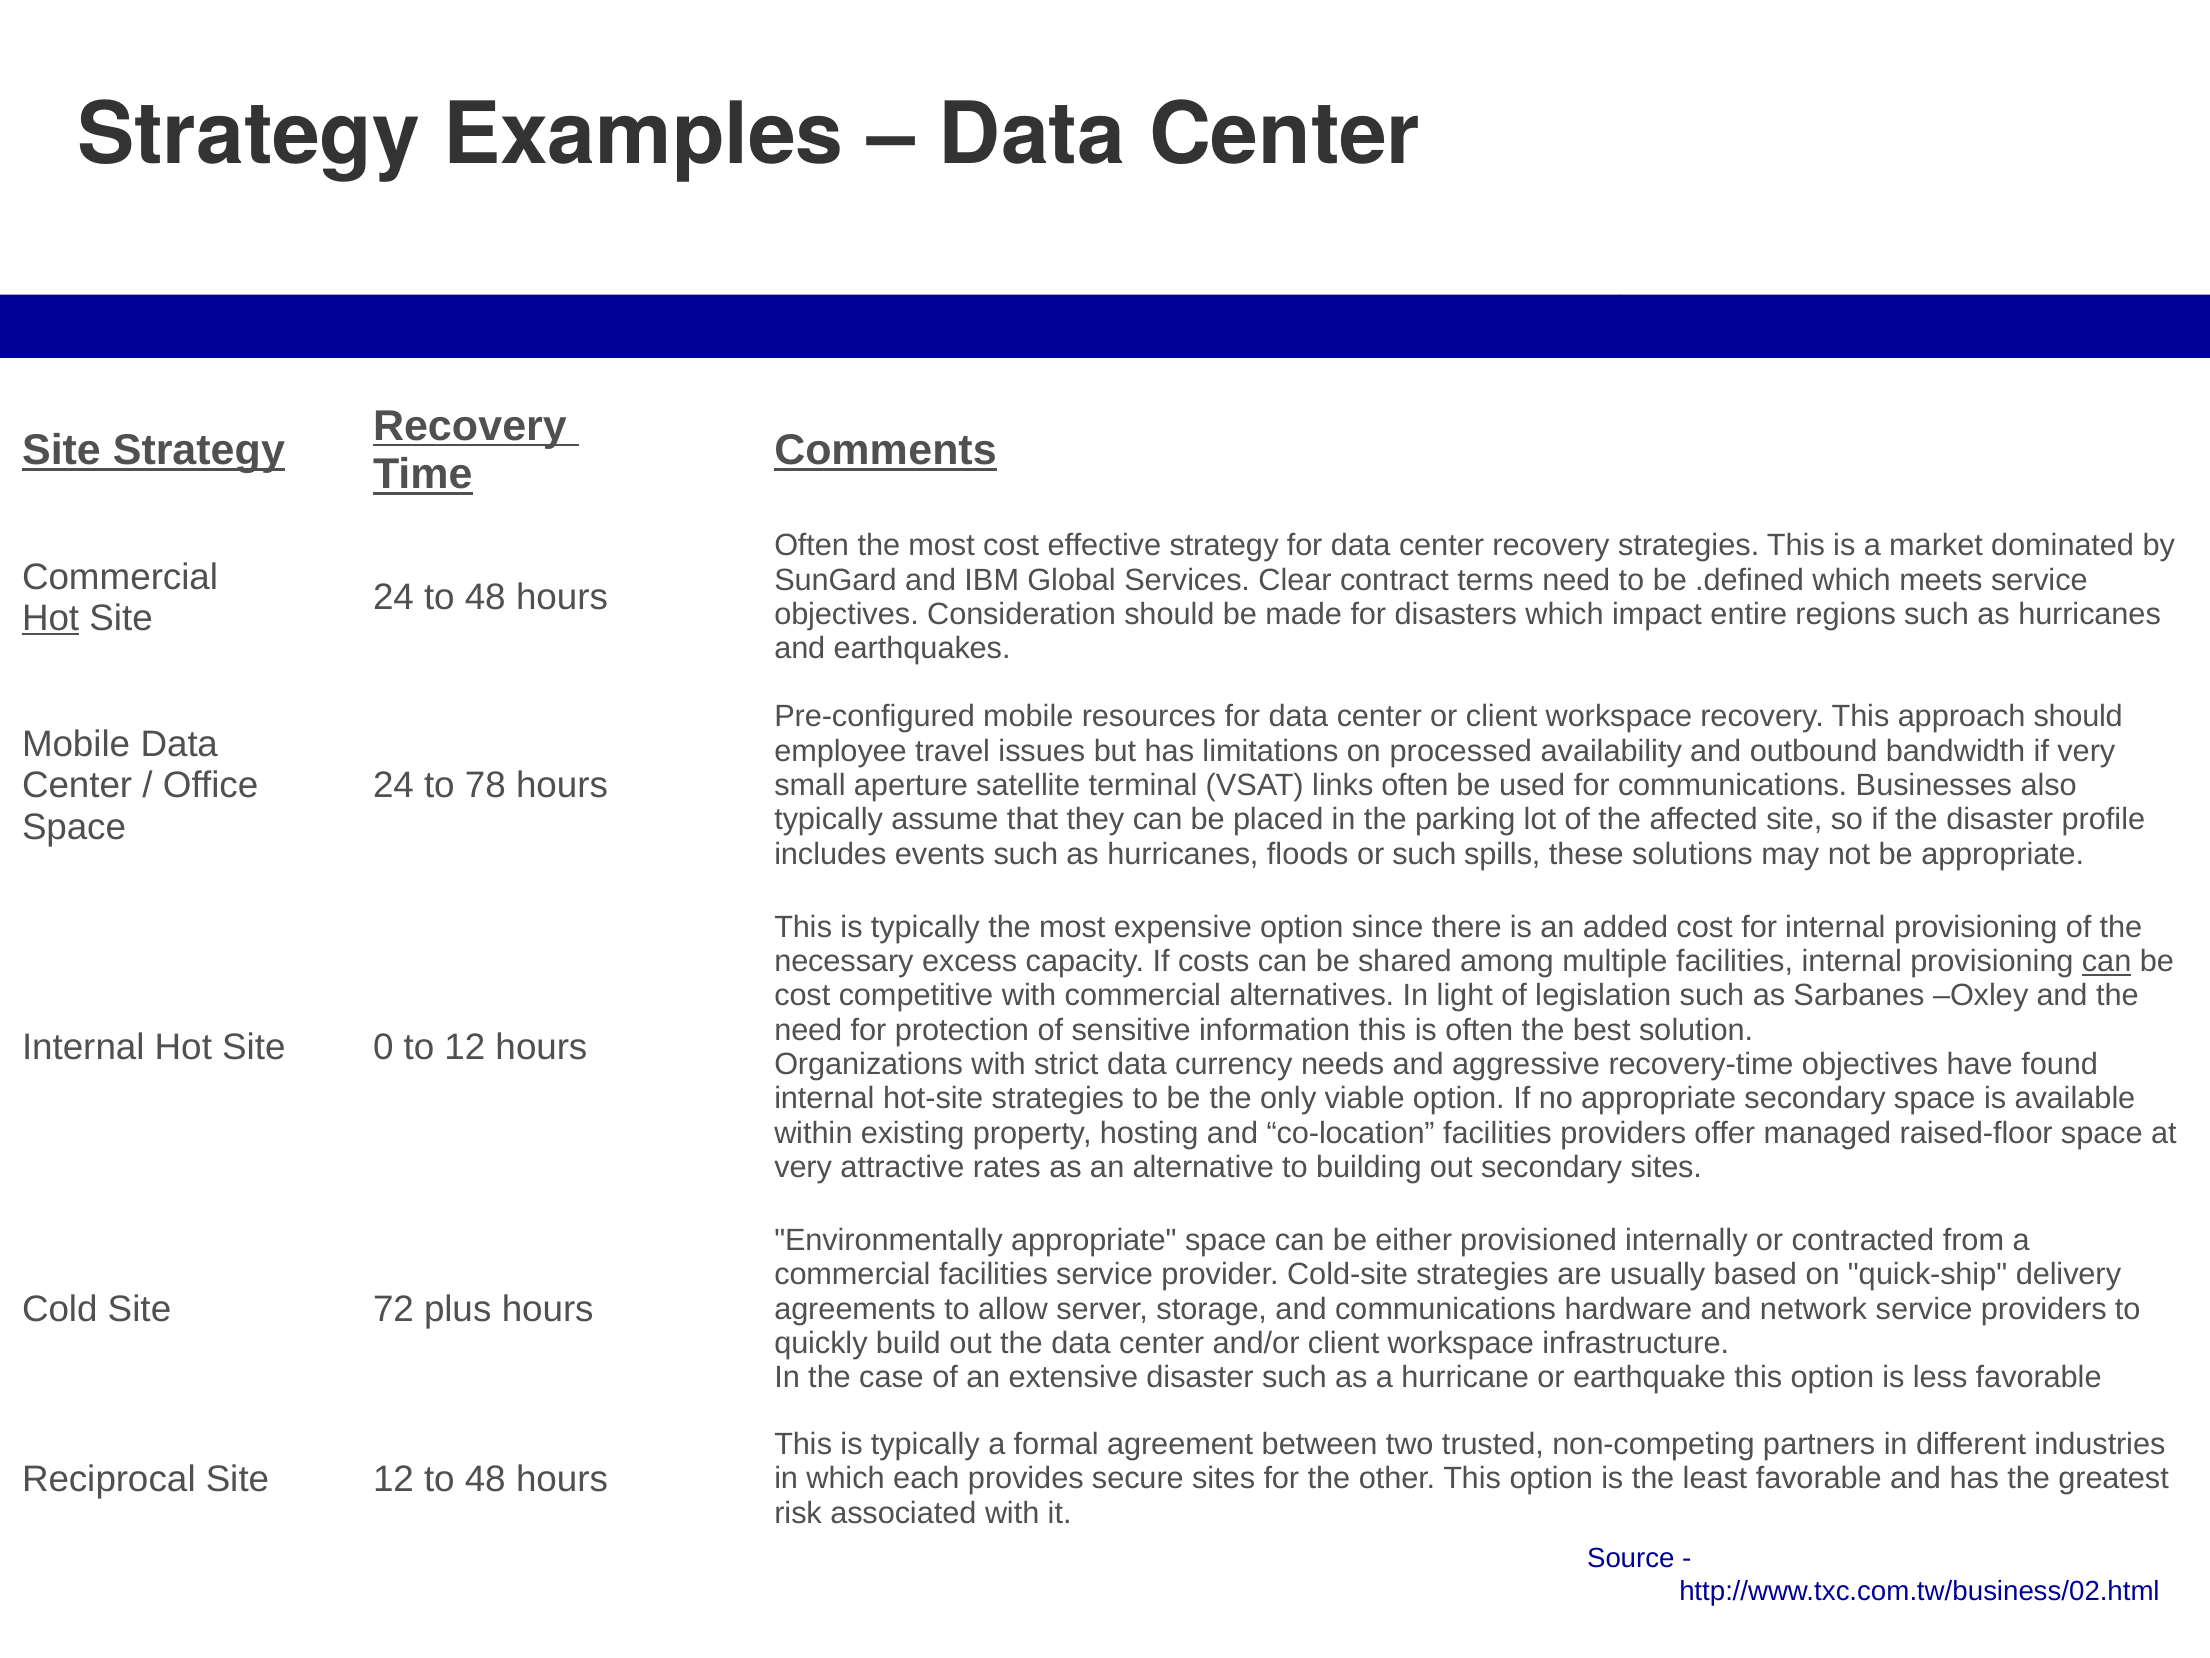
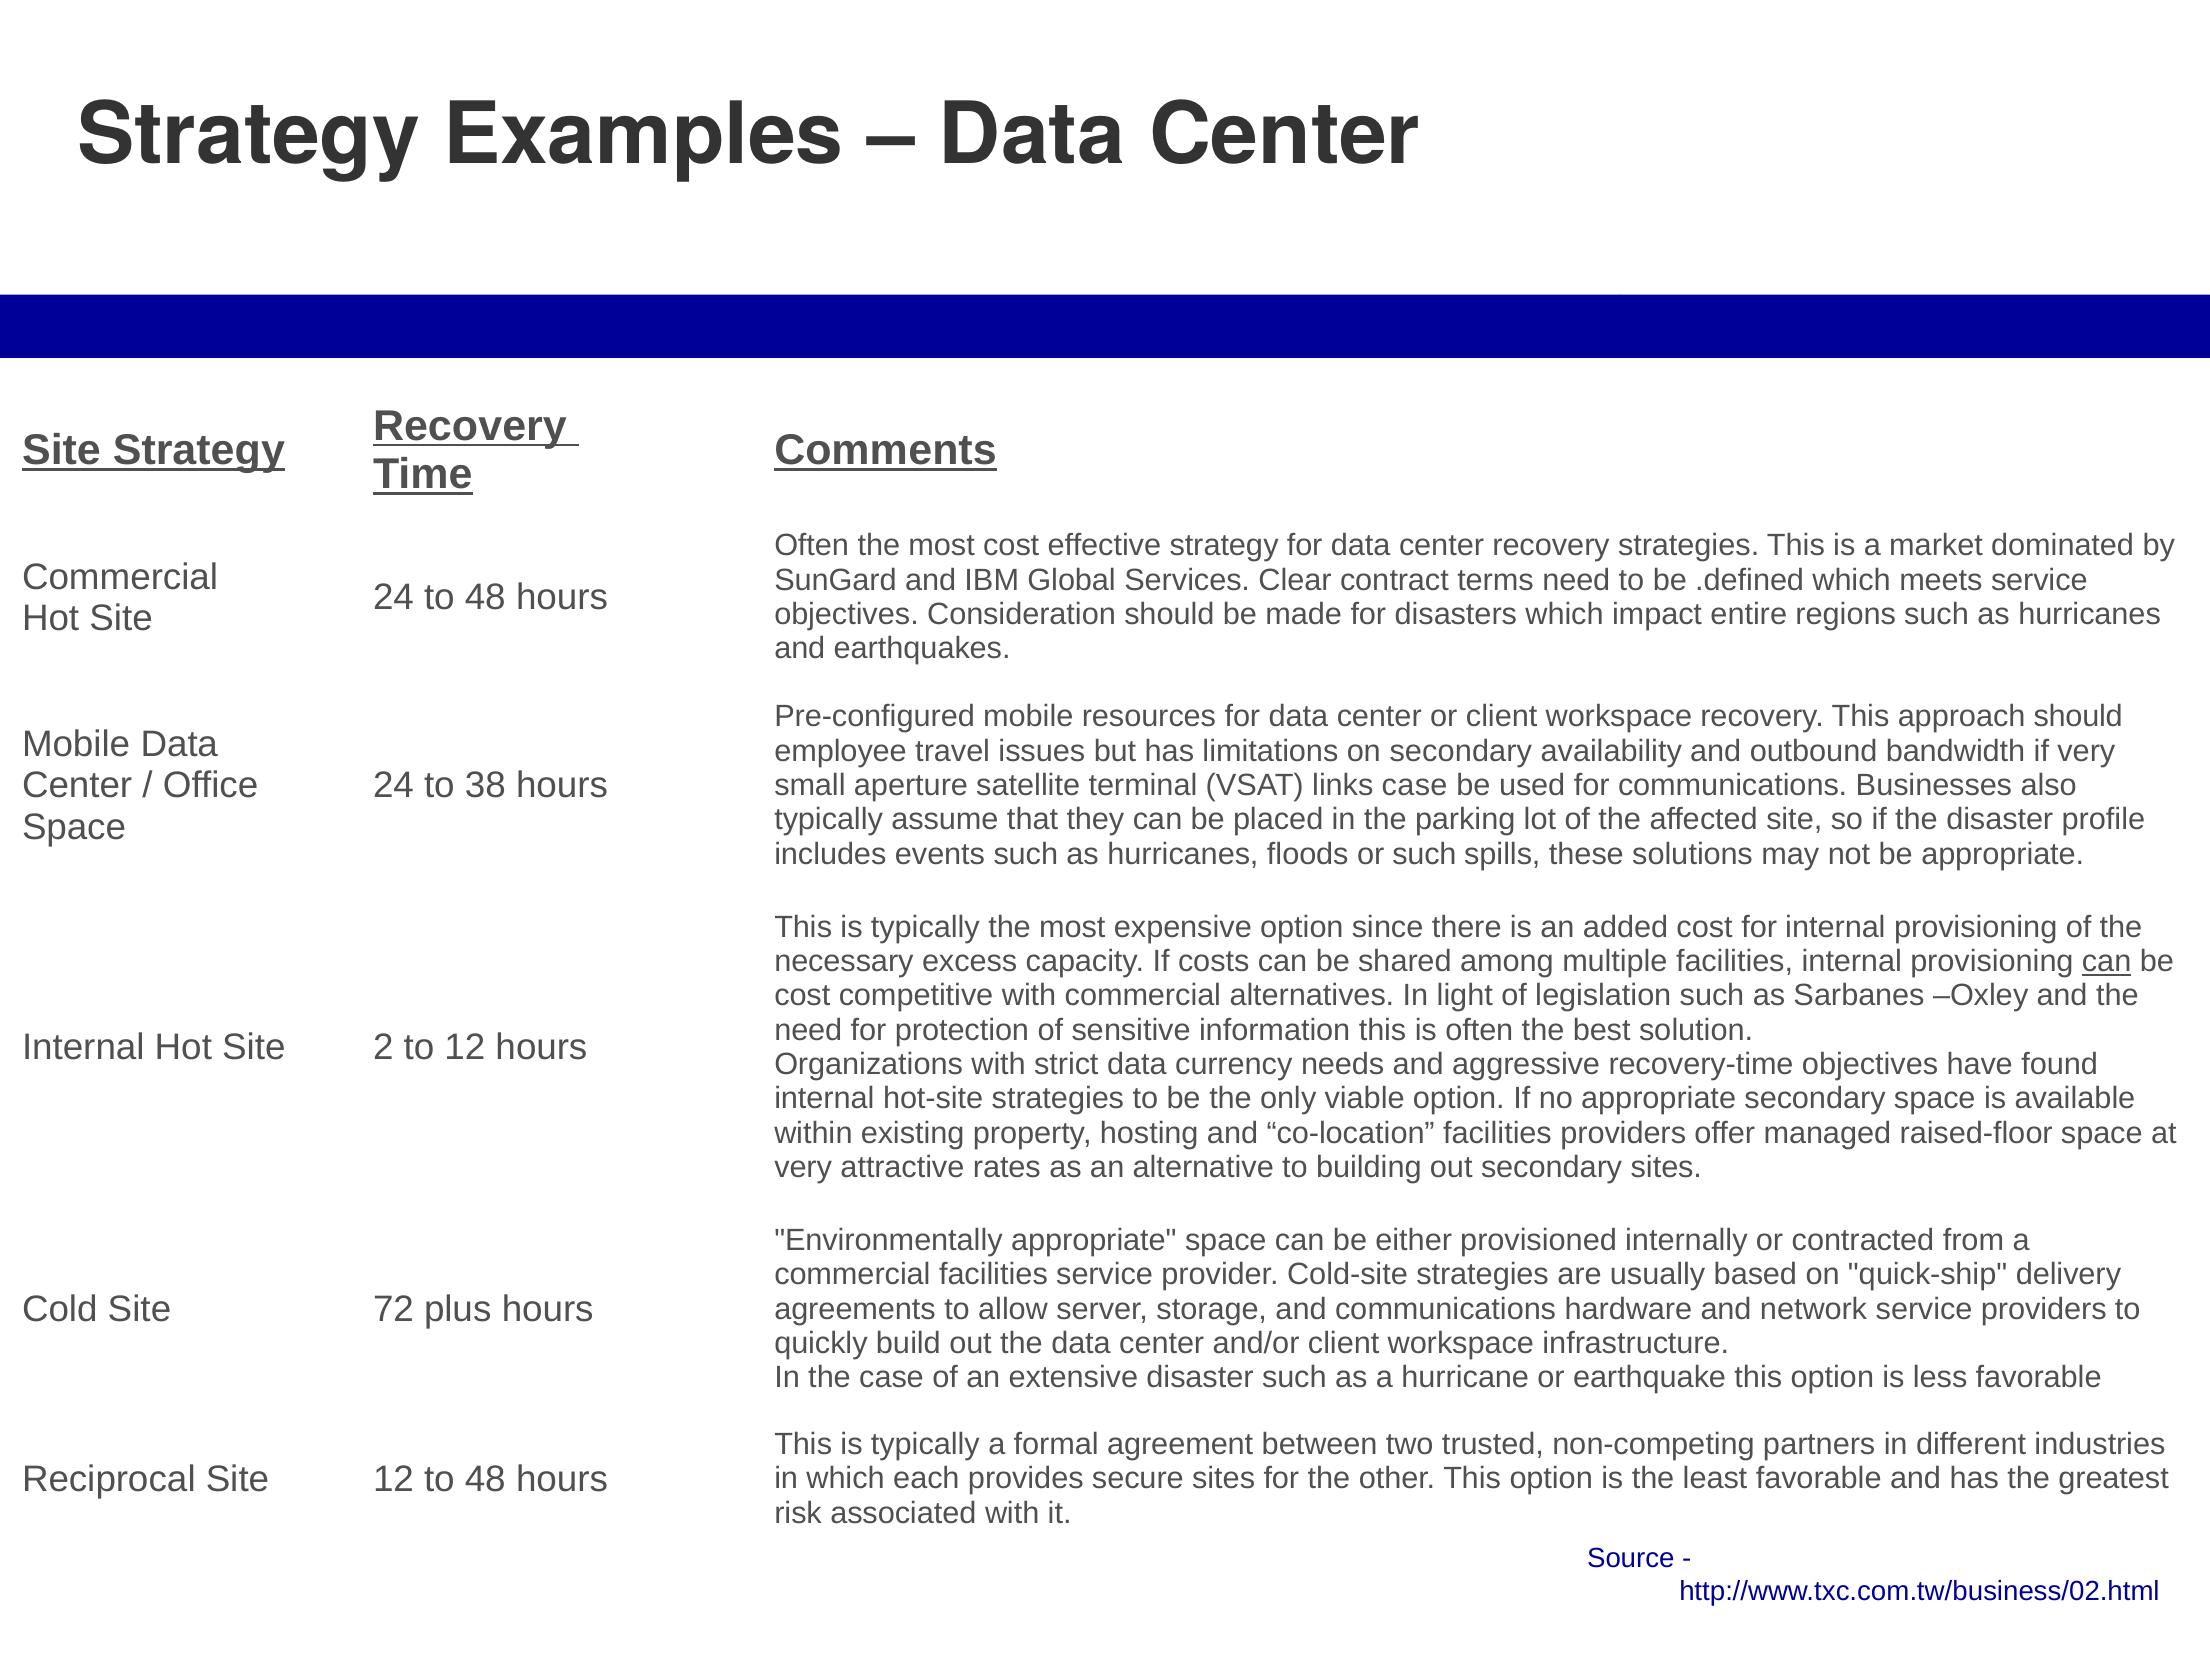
Hot underline: present -> none (51, 618)
on processed: processed -> secondary (1461, 751)
78: 78 -> 38 (485, 785)
links often: often -> case (1415, 785)
0: 0 -> 2 (383, 1047)
